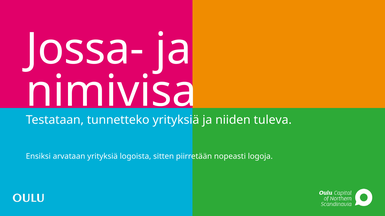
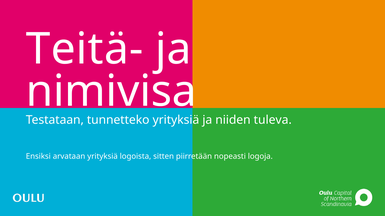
Jossa-: Jossa- -> Teitä- (85, 49)
